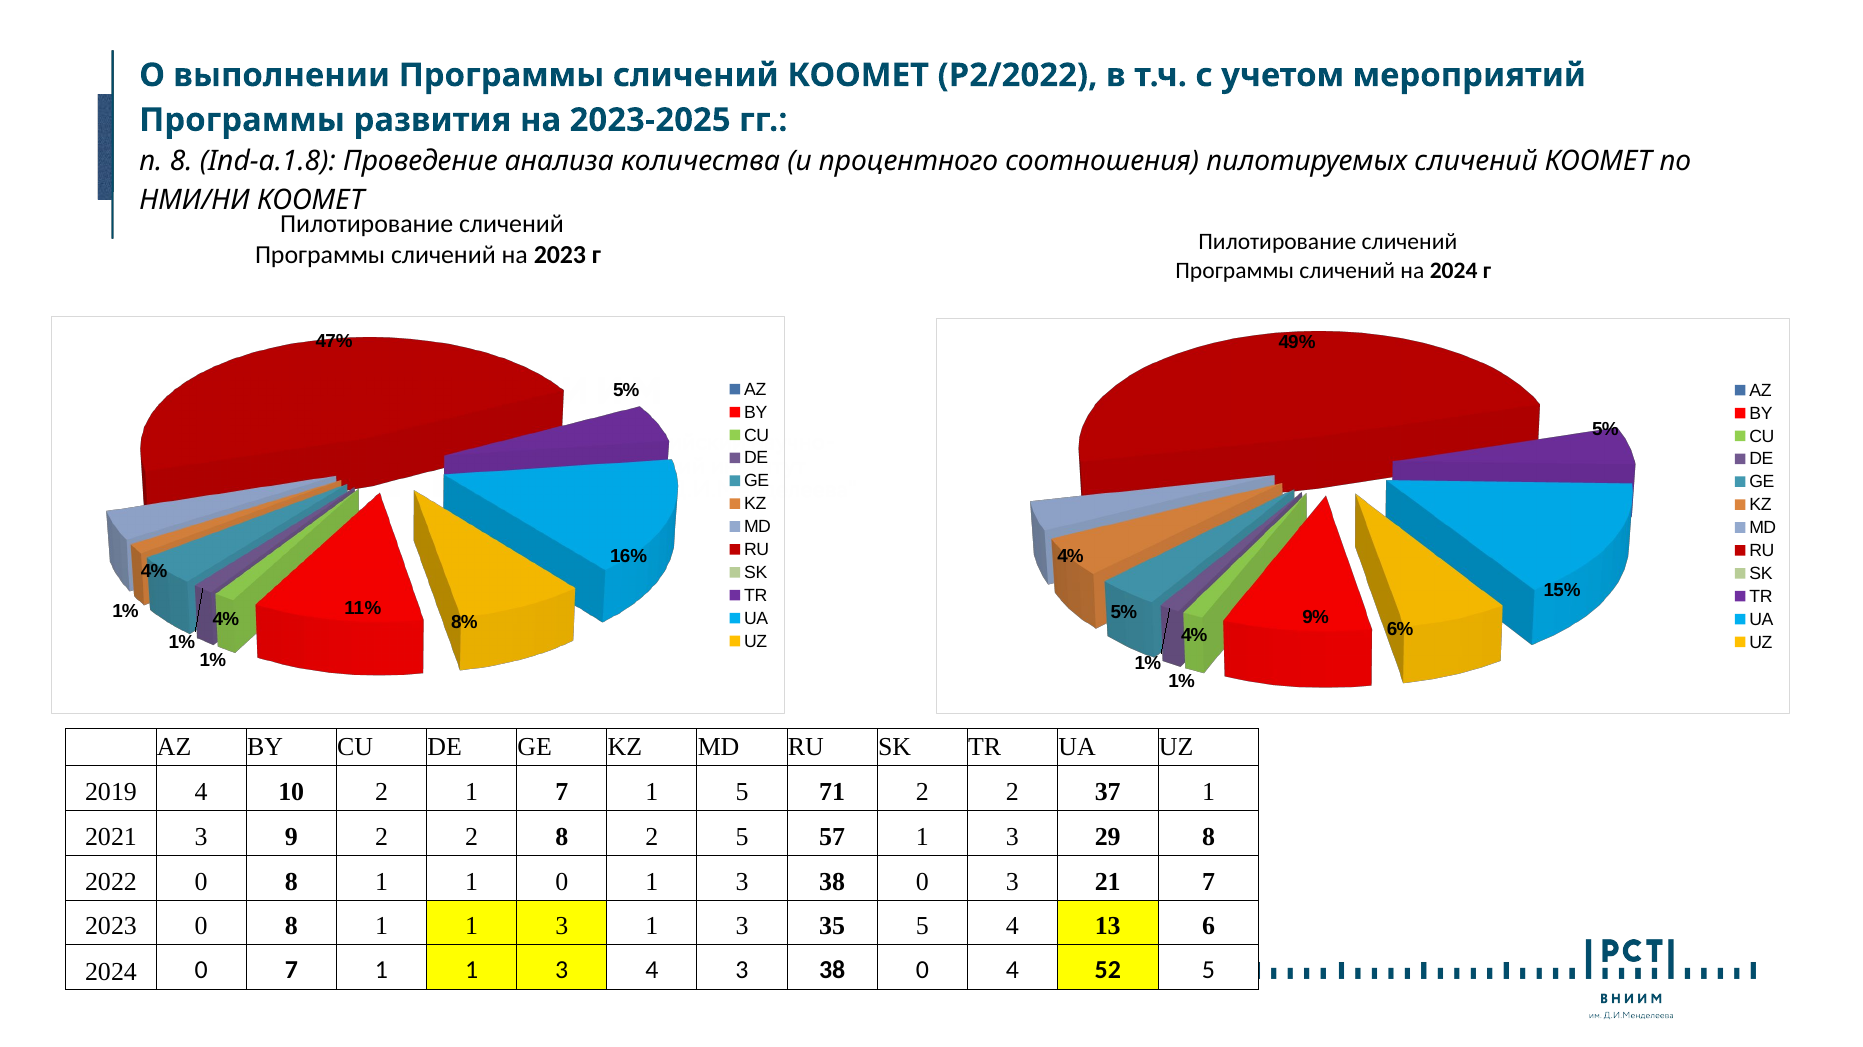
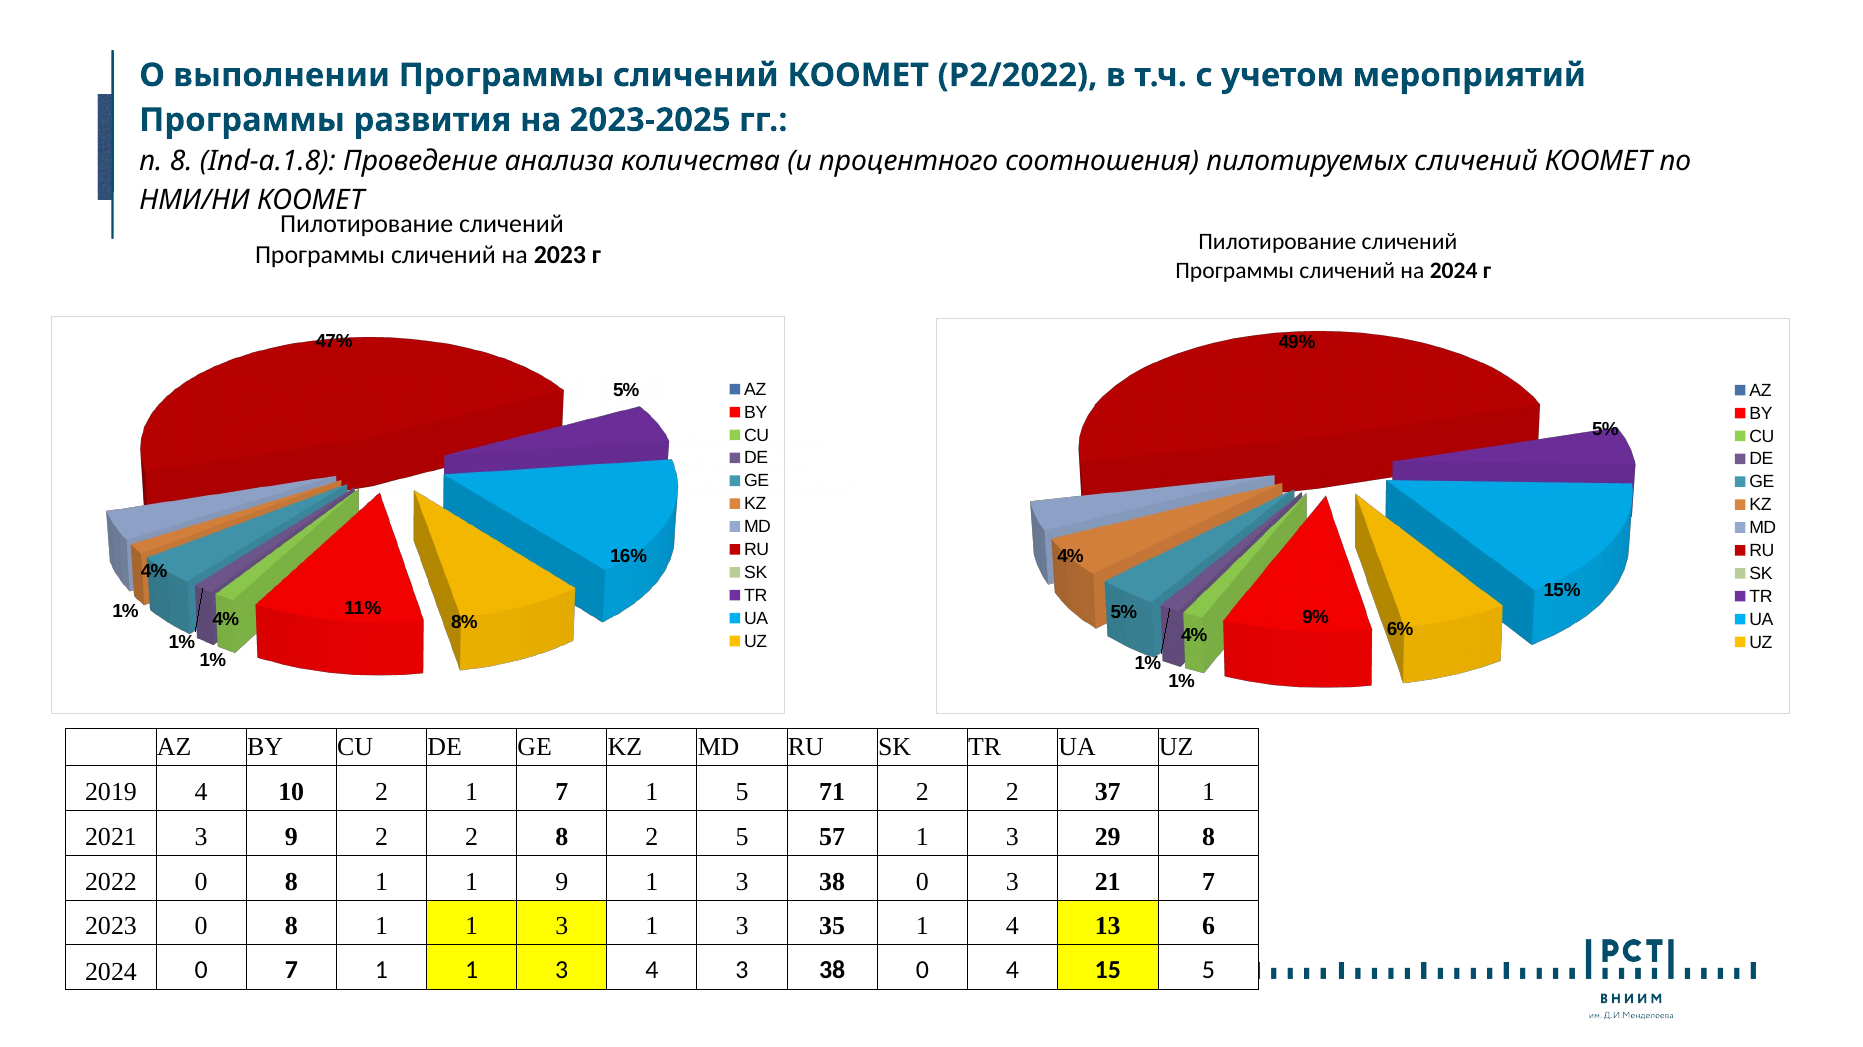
1 0: 0 -> 9 (562, 882)
35 5: 5 -> 1 (922, 927)
52: 52 -> 15 (1108, 971)
